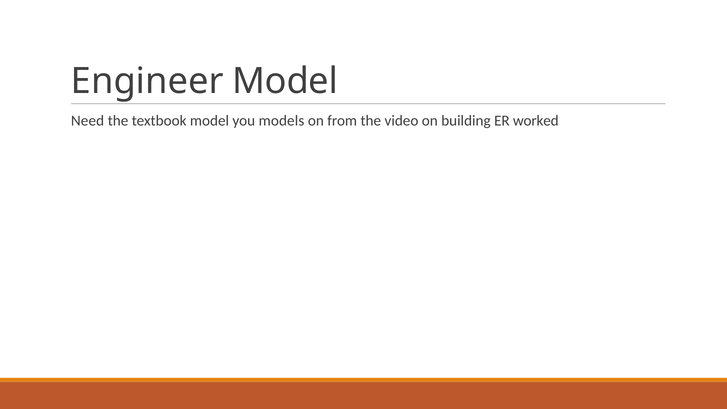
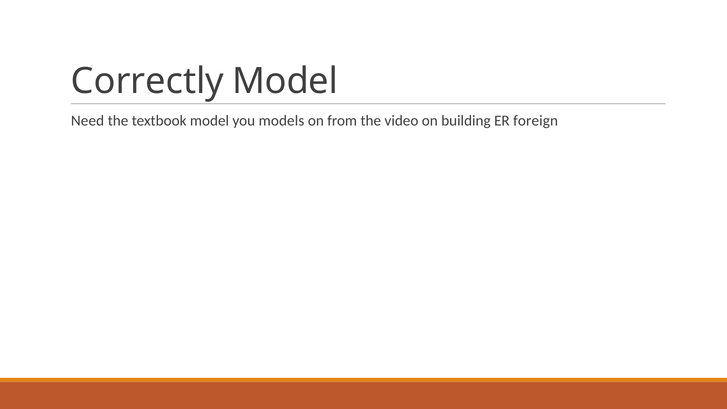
Engineer: Engineer -> Correctly (147, 81)
worked: worked -> foreign (536, 121)
